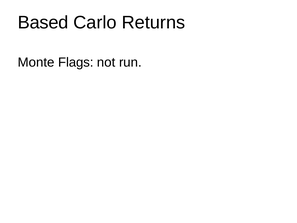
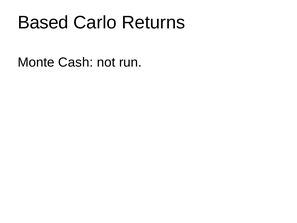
Flags: Flags -> Cash (76, 62)
